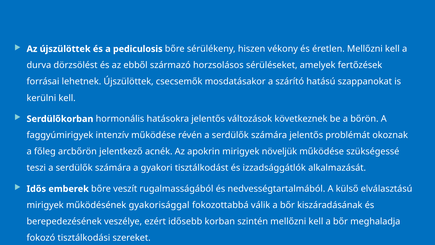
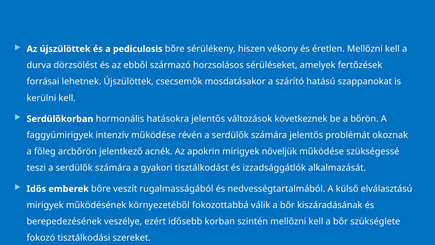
gyakorisággal: gyakorisággal -> környezetéből (159, 205)
meghaladja: meghaladja -> szükséglete (375, 221)
